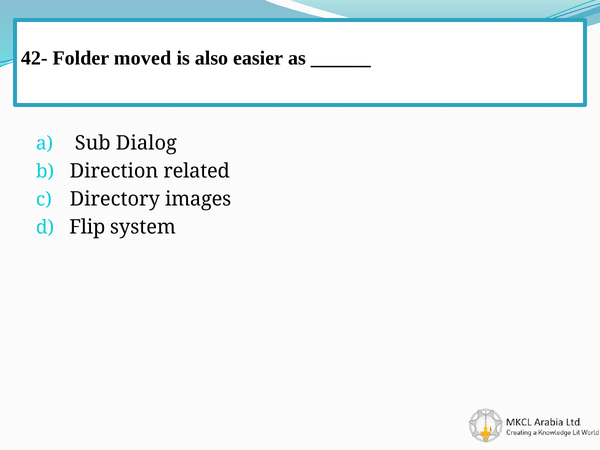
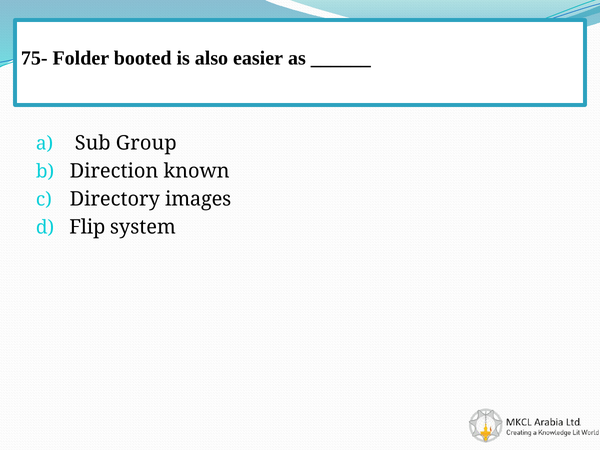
42-: 42- -> 75- (34, 58)
moved: moved -> booted (143, 58)
Dialog: Dialog -> Group (146, 143)
related: related -> known (197, 171)
